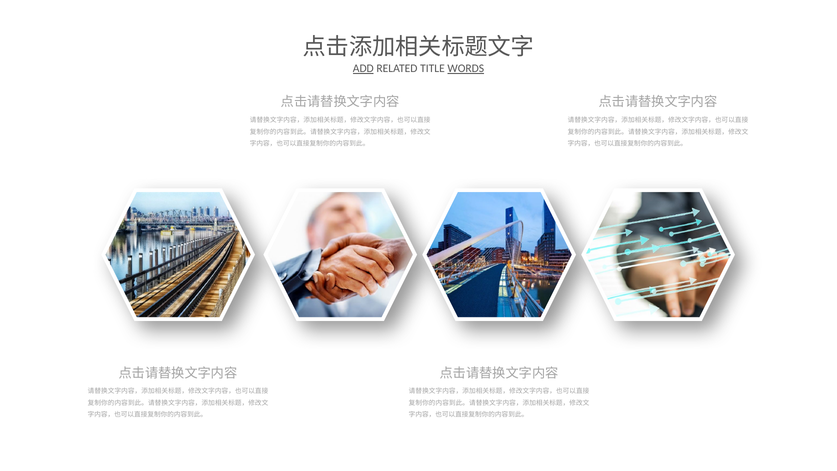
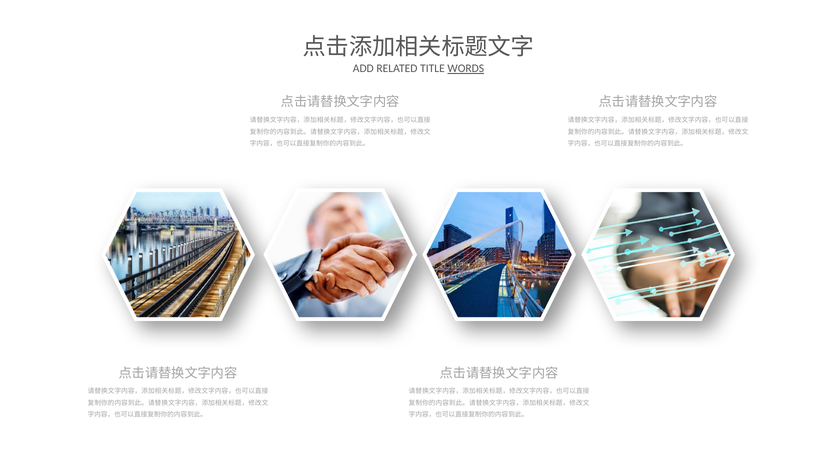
ADD underline: present -> none (363, 68)
